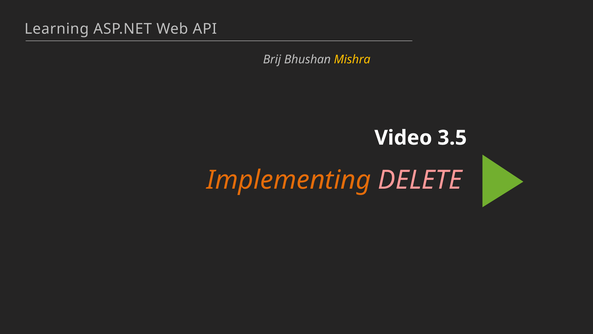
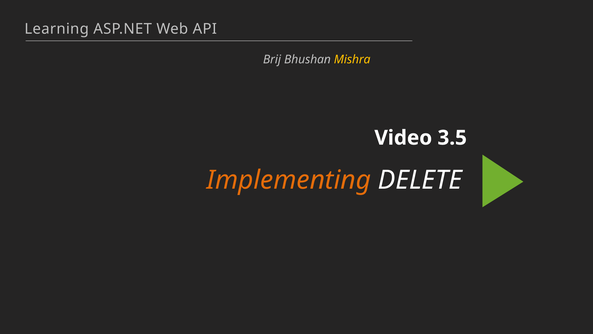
DELETE colour: pink -> white (420, 180)
